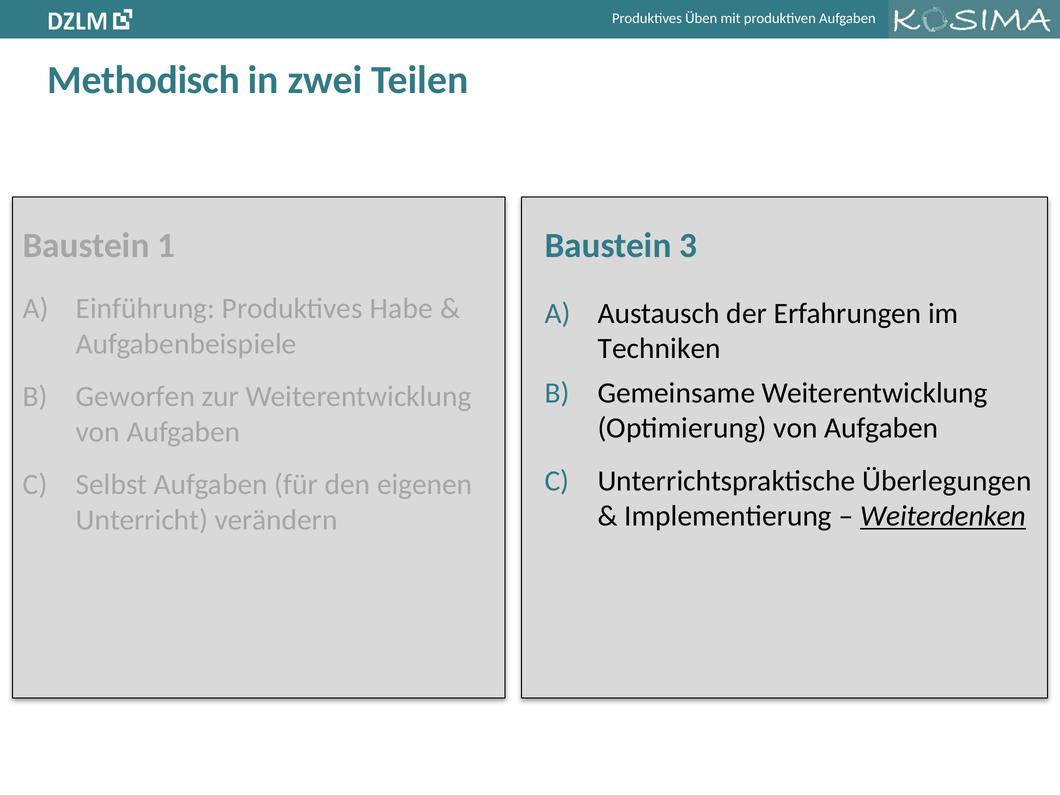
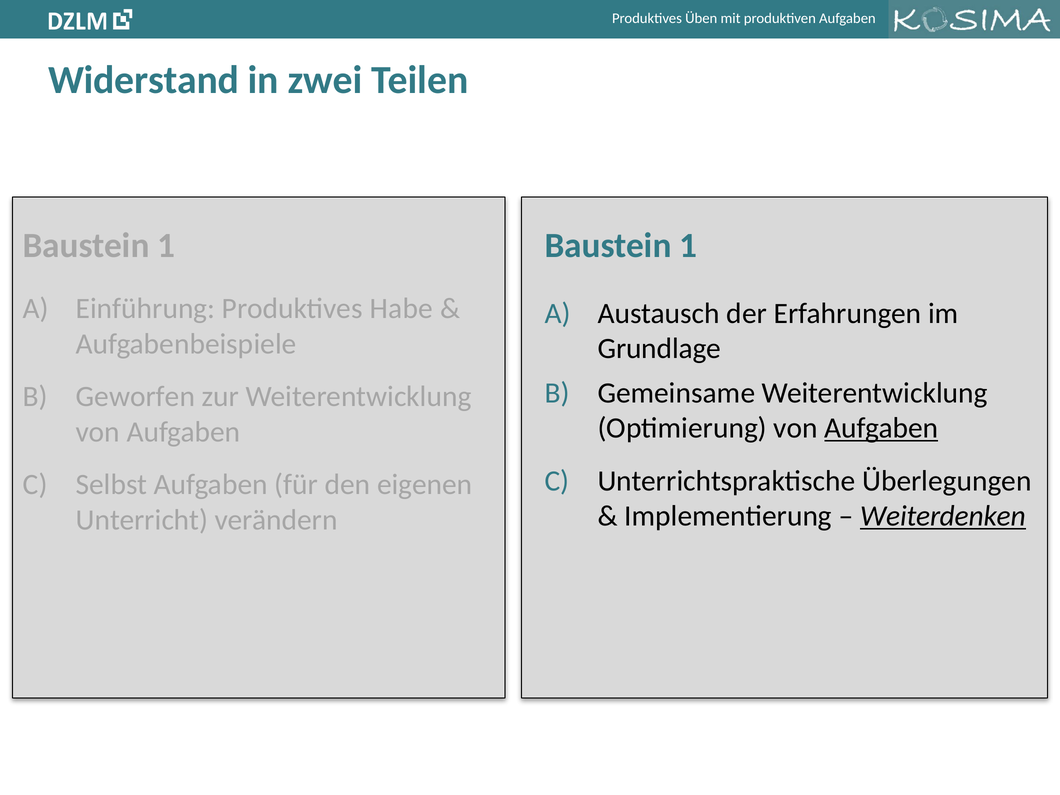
Methodisch: Methodisch -> Widerstand (144, 80)
1 Baustein 3: 3 -> 1 (688, 246)
Techniken: Techniken -> Grundlage (659, 349)
Aufgaben underline: none -> present (881, 428)
